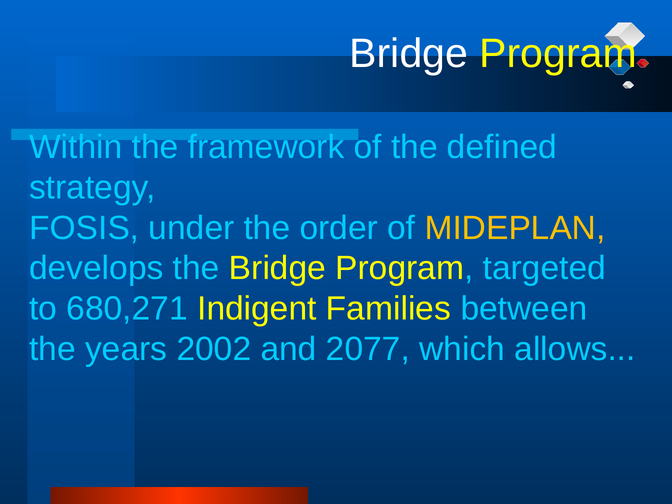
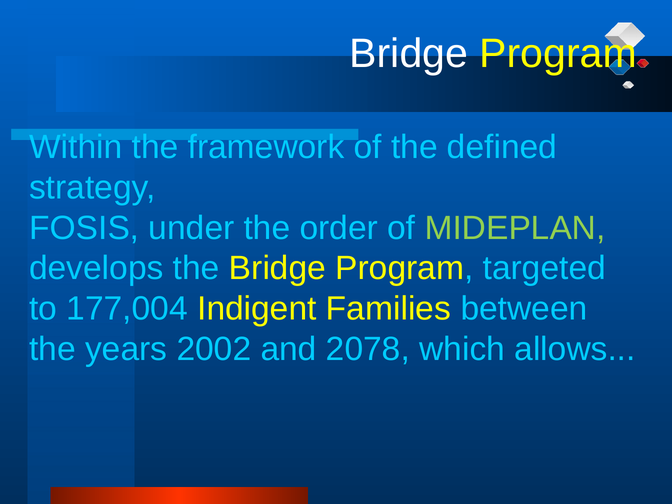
MIDEPLAN colour: yellow -> light green (515, 228)
680,271: 680,271 -> 177,004 (127, 309)
2077: 2077 -> 2078 (368, 349)
